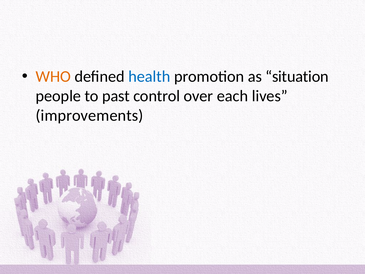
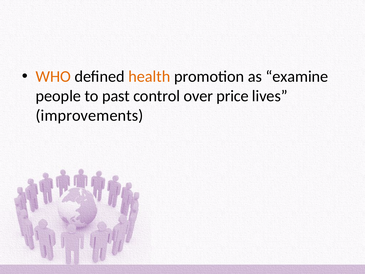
health colour: blue -> orange (149, 77)
situation: situation -> examine (297, 77)
each: each -> price (233, 96)
